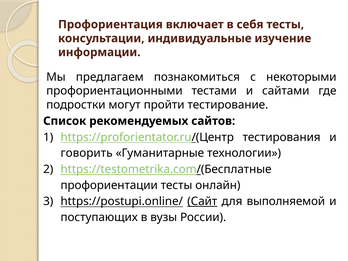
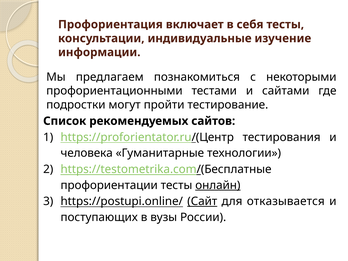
говорить: говорить -> человека (87, 153)
онлайн underline: none -> present (218, 185)
выполняемой: выполняемой -> отказывается (286, 201)
